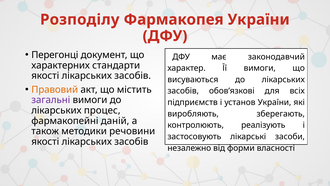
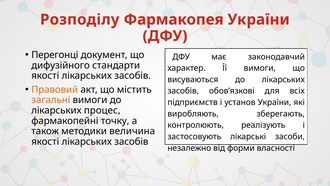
характерних: характерних -> дифузійного (61, 65)
загальні colour: purple -> orange (51, 100)
даній: даній -> точку (115, 121)
речовини: речовини -> величина (132, 131)
